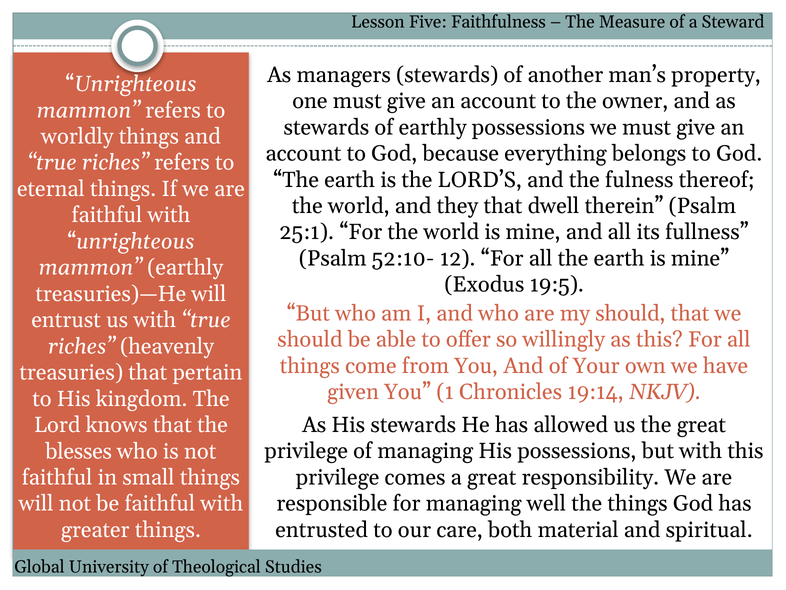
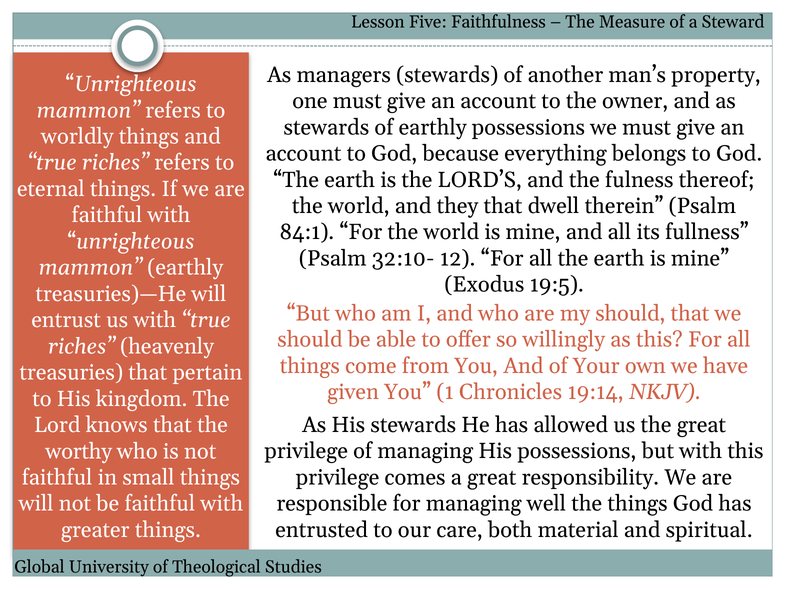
25:1: 25:1 -> 84:1 (307, 232)
52:10-: 52:10- -> 32:10- (403, 258)
blesses: blesses -> worthy (79, 451)
